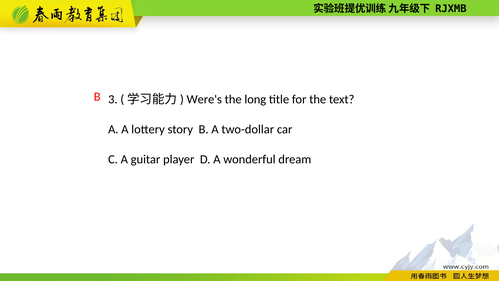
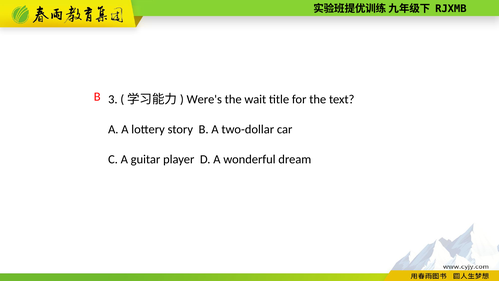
long: long -> wait (255, 99)
